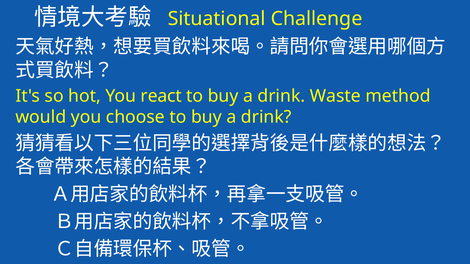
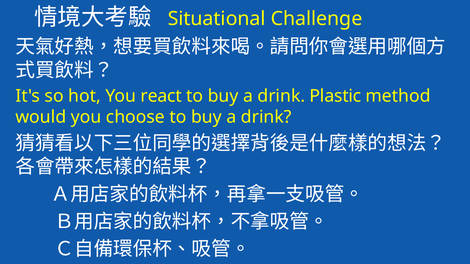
Waste: Waste -> Plastic (335, 96)
